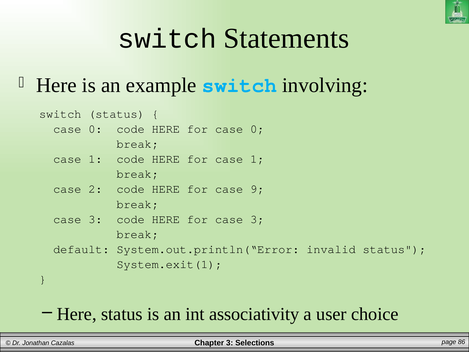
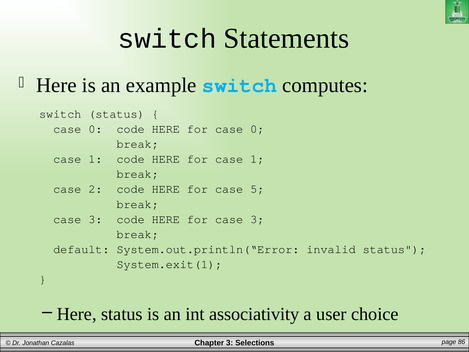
involving: involving -> computes (325, 85)
9: 9 -> 5 (257, 189)
